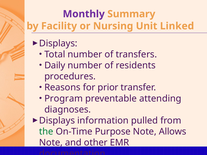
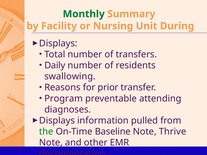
Monthly colour: purple -> green (84, 14)
Linked: Linked -> During (177, 26)
procedures: procedures -> swallowing (70, 77)
Purpose: Purpose -> Baseline (113, 132)
Allows: Allows -> Thrive (173, 132)
